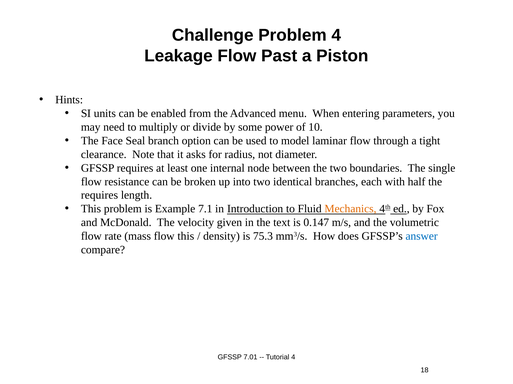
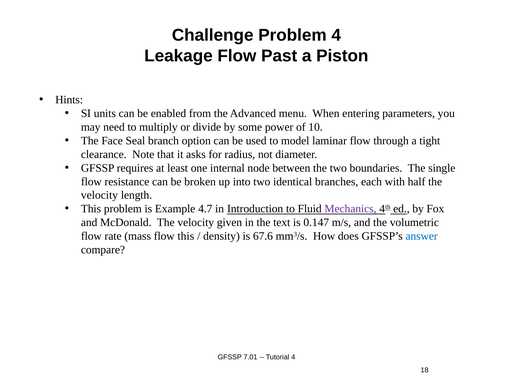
requires: requires -> velocity (99, 196)
7.1: 7.1 -> 4.7 (205, 209)
Mechanics colour: orange -> purple (350, 209)
75.3: 75.3 -> 67.6 (263, 237)
